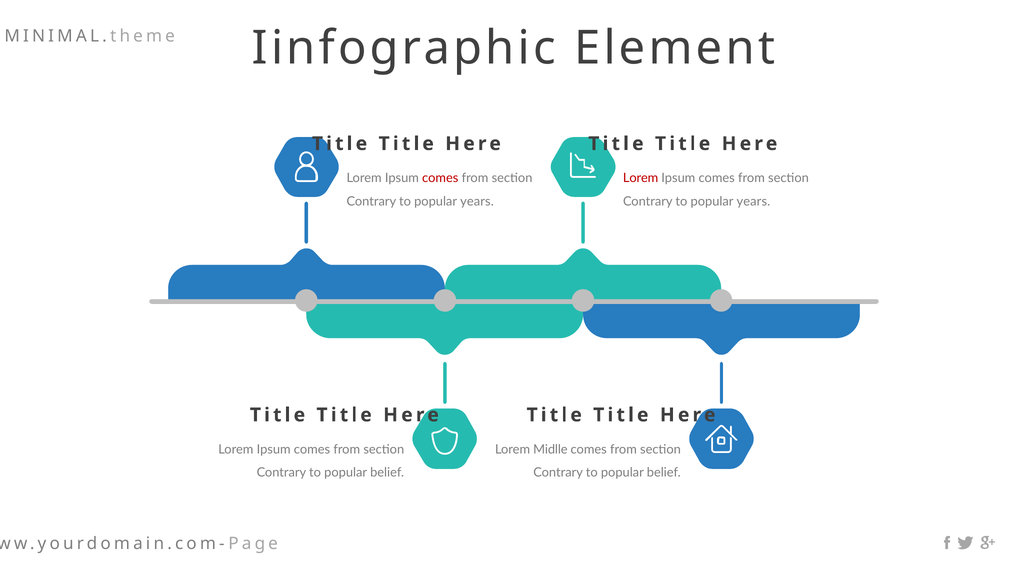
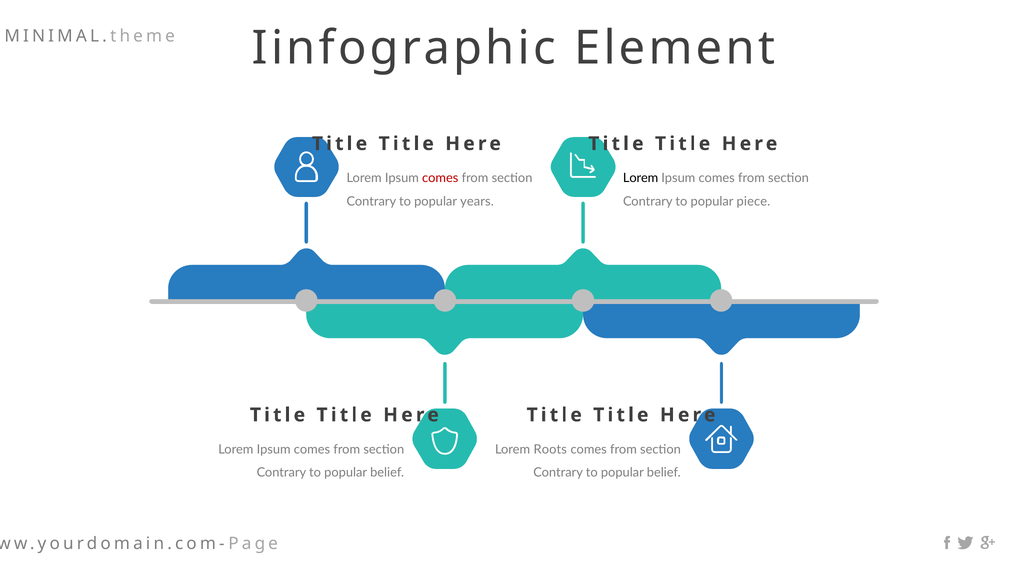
Lorem colour: red -> black (641, 178)
years: years -> piece (753, 201)
Midlle: Midlle -> Roots (550, 450)
